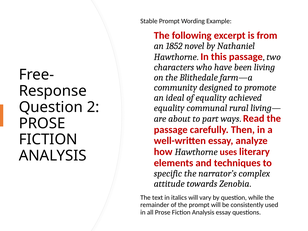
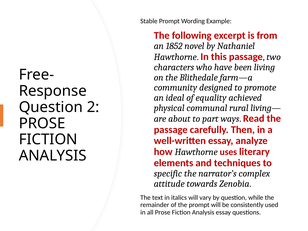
equality: equality -> physical (169, 108)
